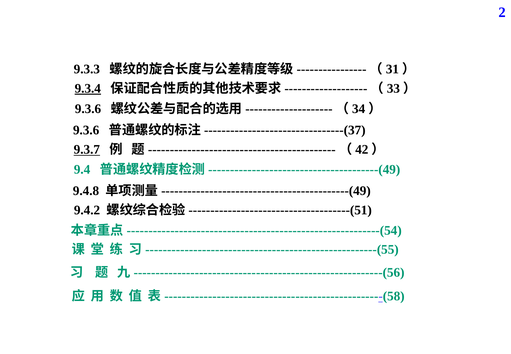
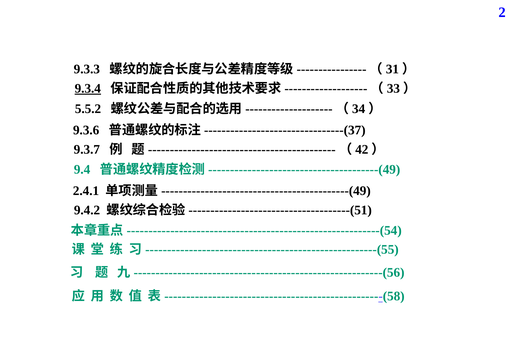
9.3.6: 9.3.6 -> 5.5.2 (88, 109)
9.3.7 underline: present -> none (87, 150)
9.4.8: 9.4.8 -> 2.4.1 (86, 191)
